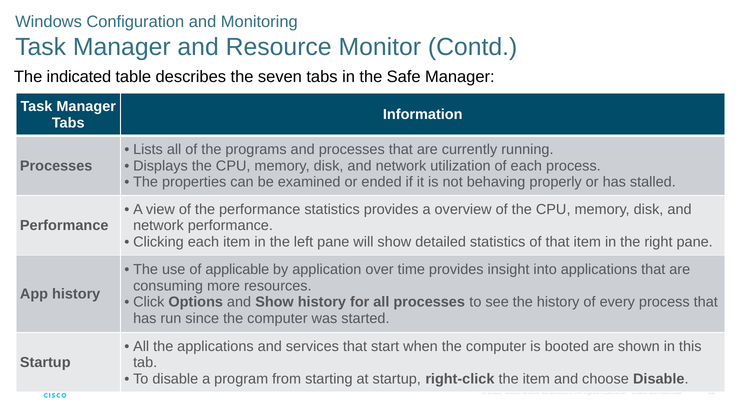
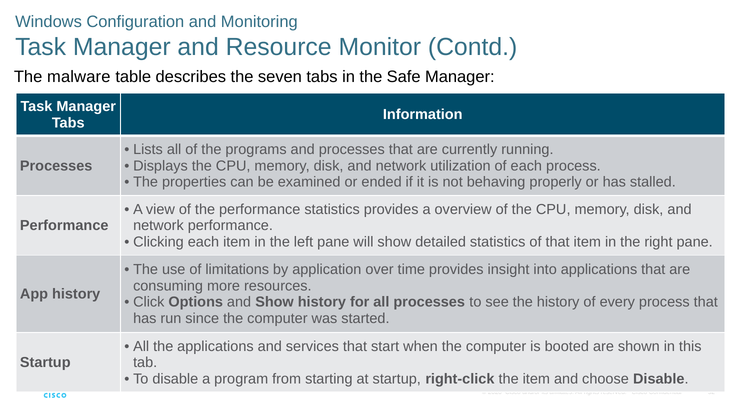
indicated: indicated -> malware (79, 77)
applicable: applicable -> limitations (237, 270)
